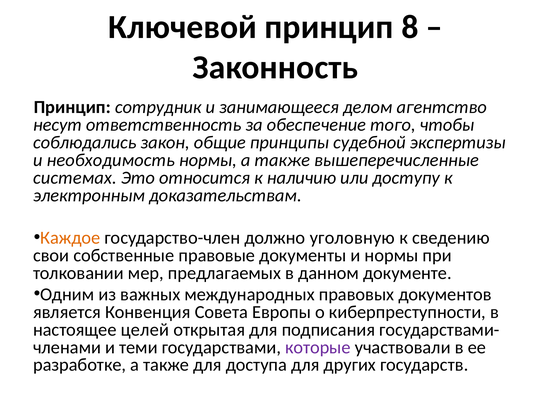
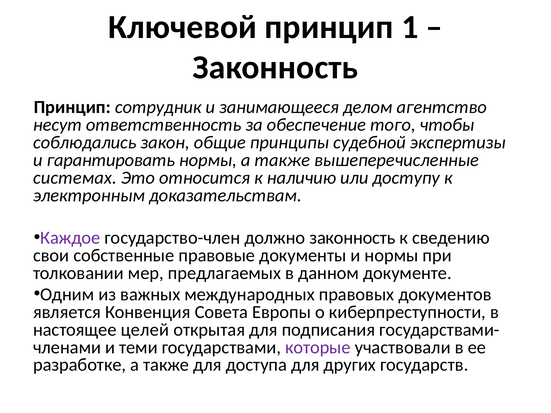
8: 8 -> 1 (410, 27)
необходимость: необходимость -> гарантировать (111, 160)
Каждое colour: orange -> purple (70, 238)
должно уголовную: уголовную -> законность (352, 238)
